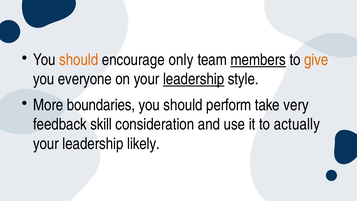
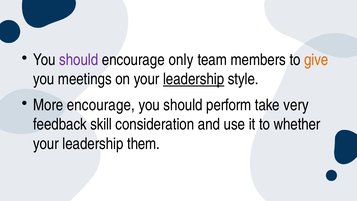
should colour: orange -> purple (79, 60)
members underline: present -> none (258, 60)
everyone: everyone -> meetings (85, 79)
More boundaries: boundaries -> encourage (101, 105)
actually: actually -> whether (297, 124)
likely: likely -> them (144, 144)
